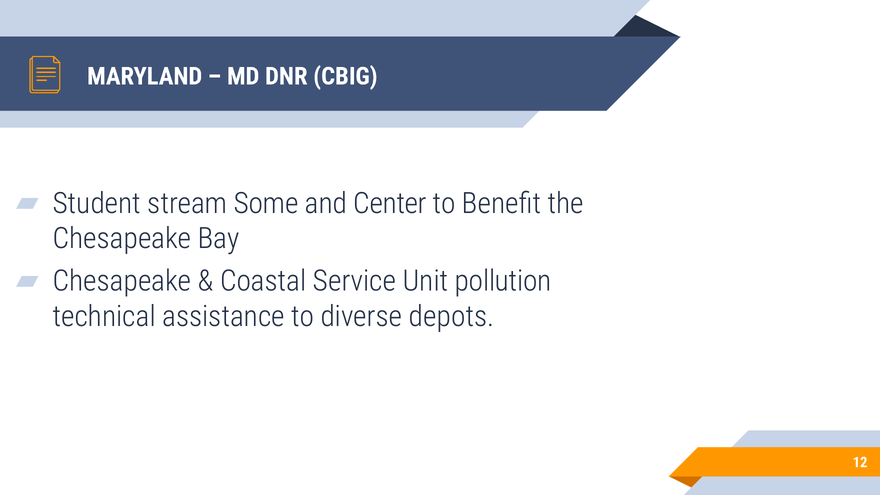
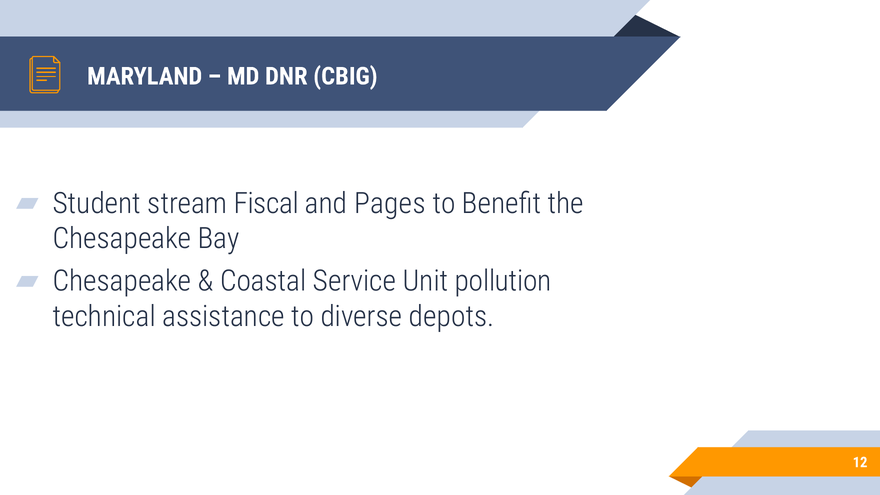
Some: Some -> Fiscal (266, 203)
Center: Center -> Pages (390, 203)
